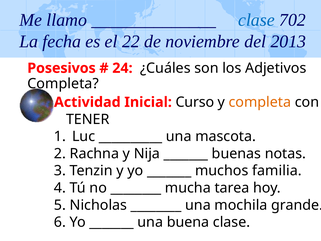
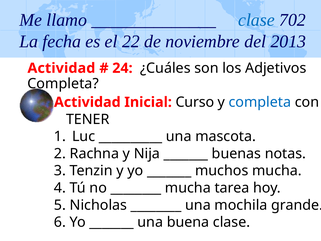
Posesivos: Posesivos -> Actividad (61, 68)
completa colour: orange -> blue (260, 102)
muchos familia: familia -> mucha (277, 171)
